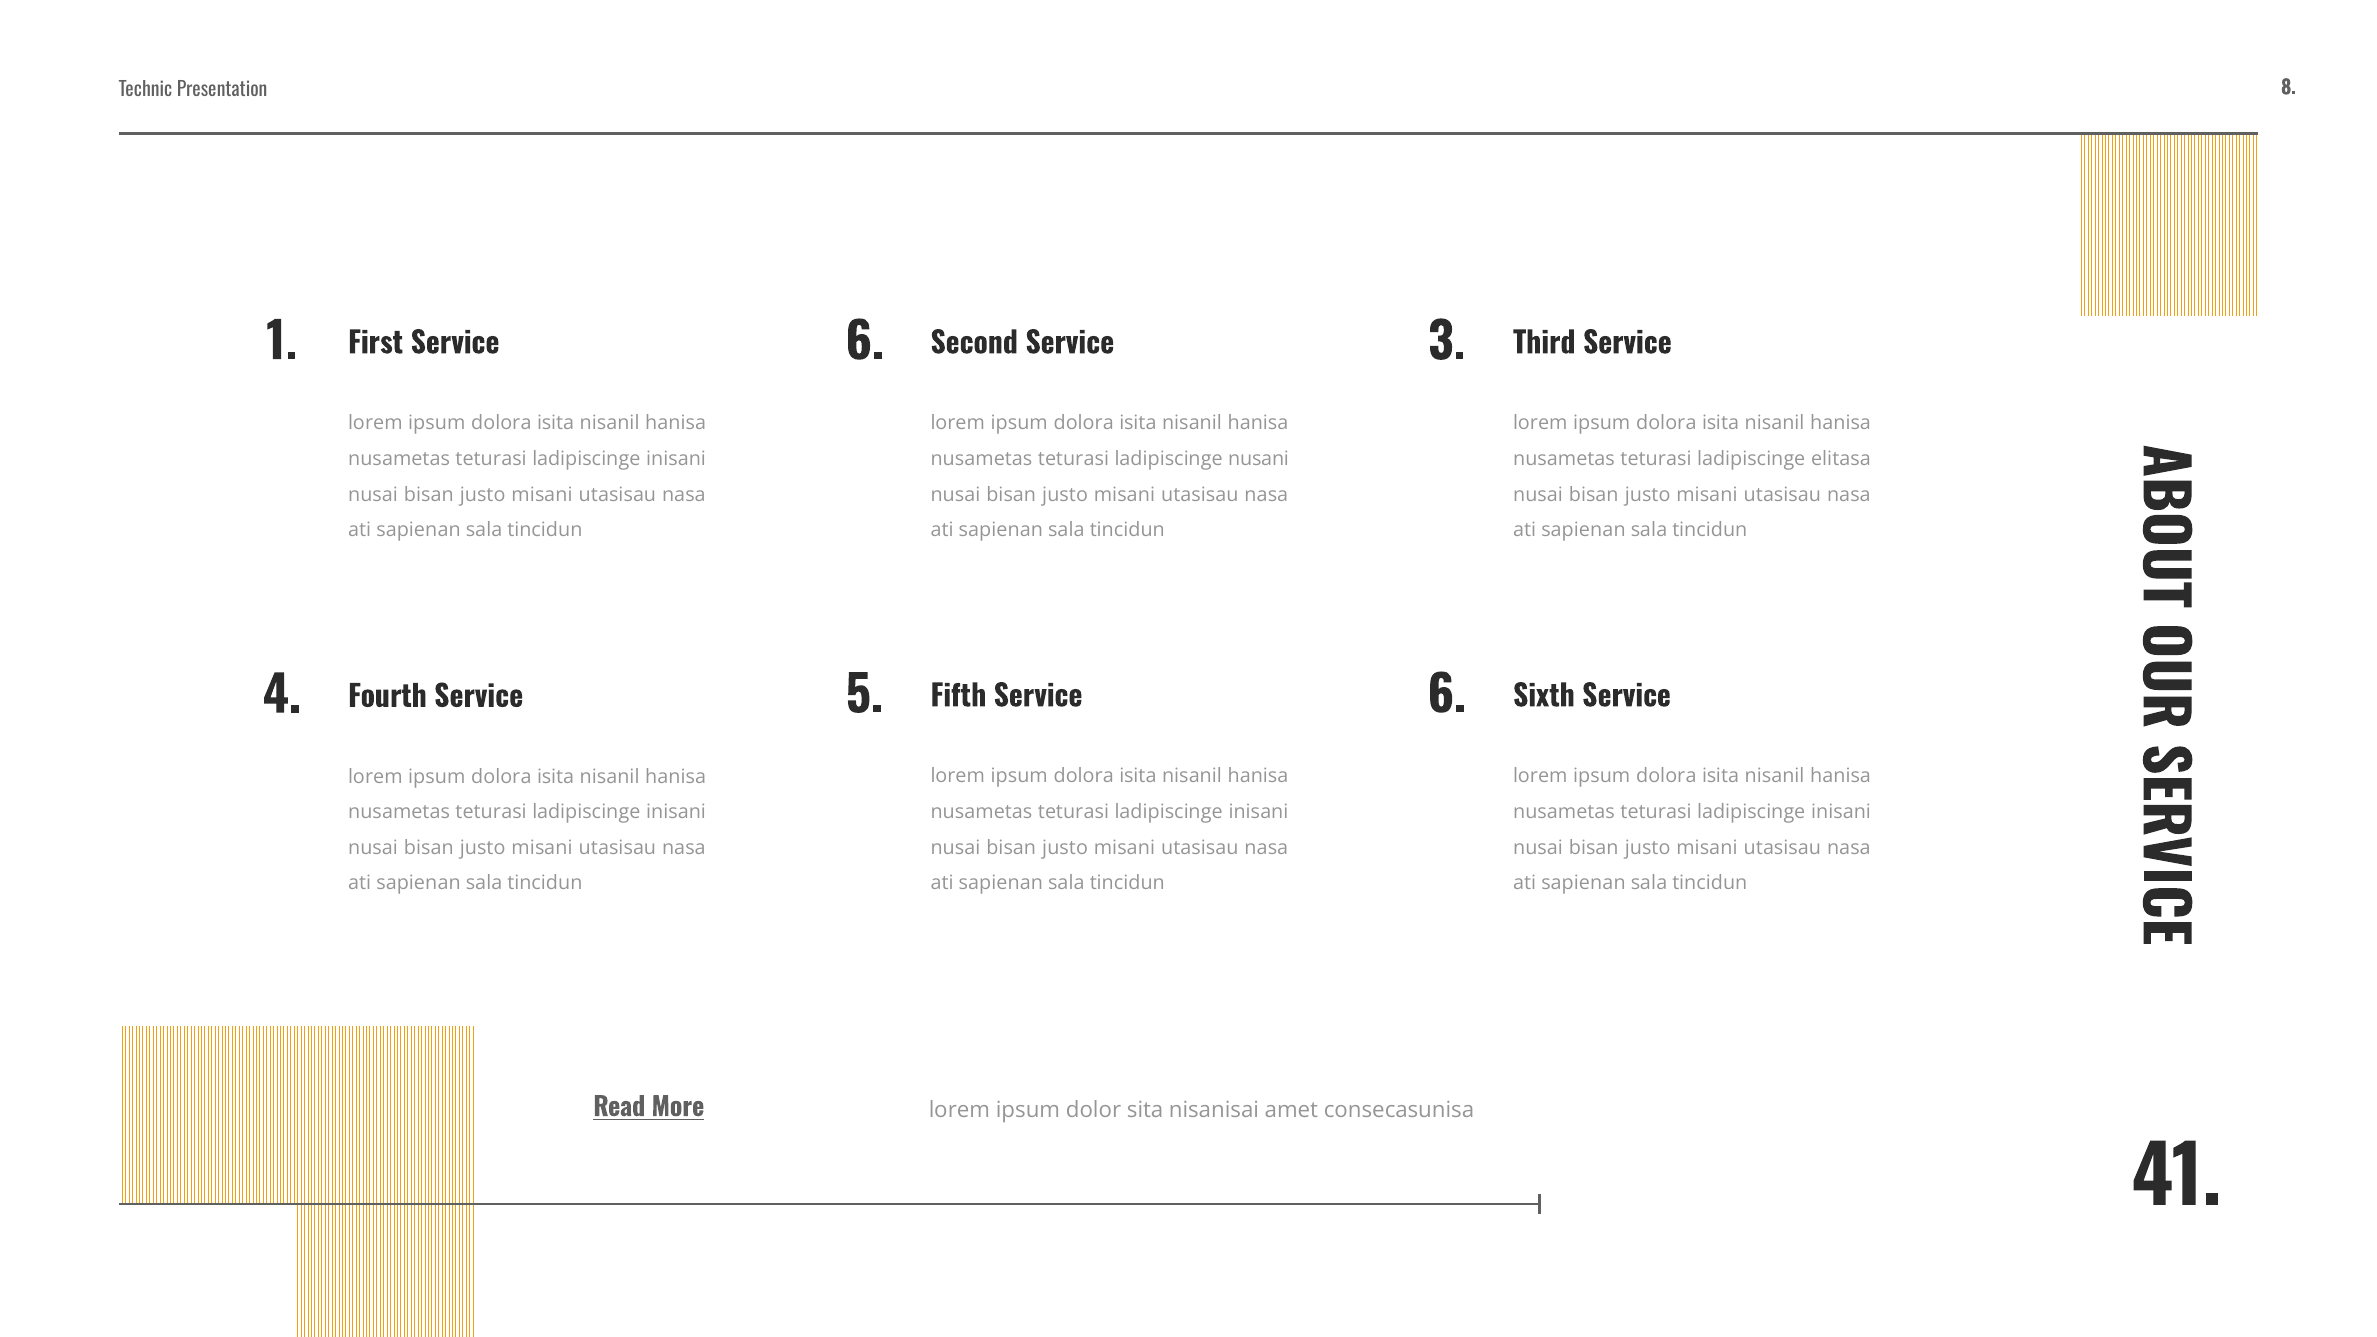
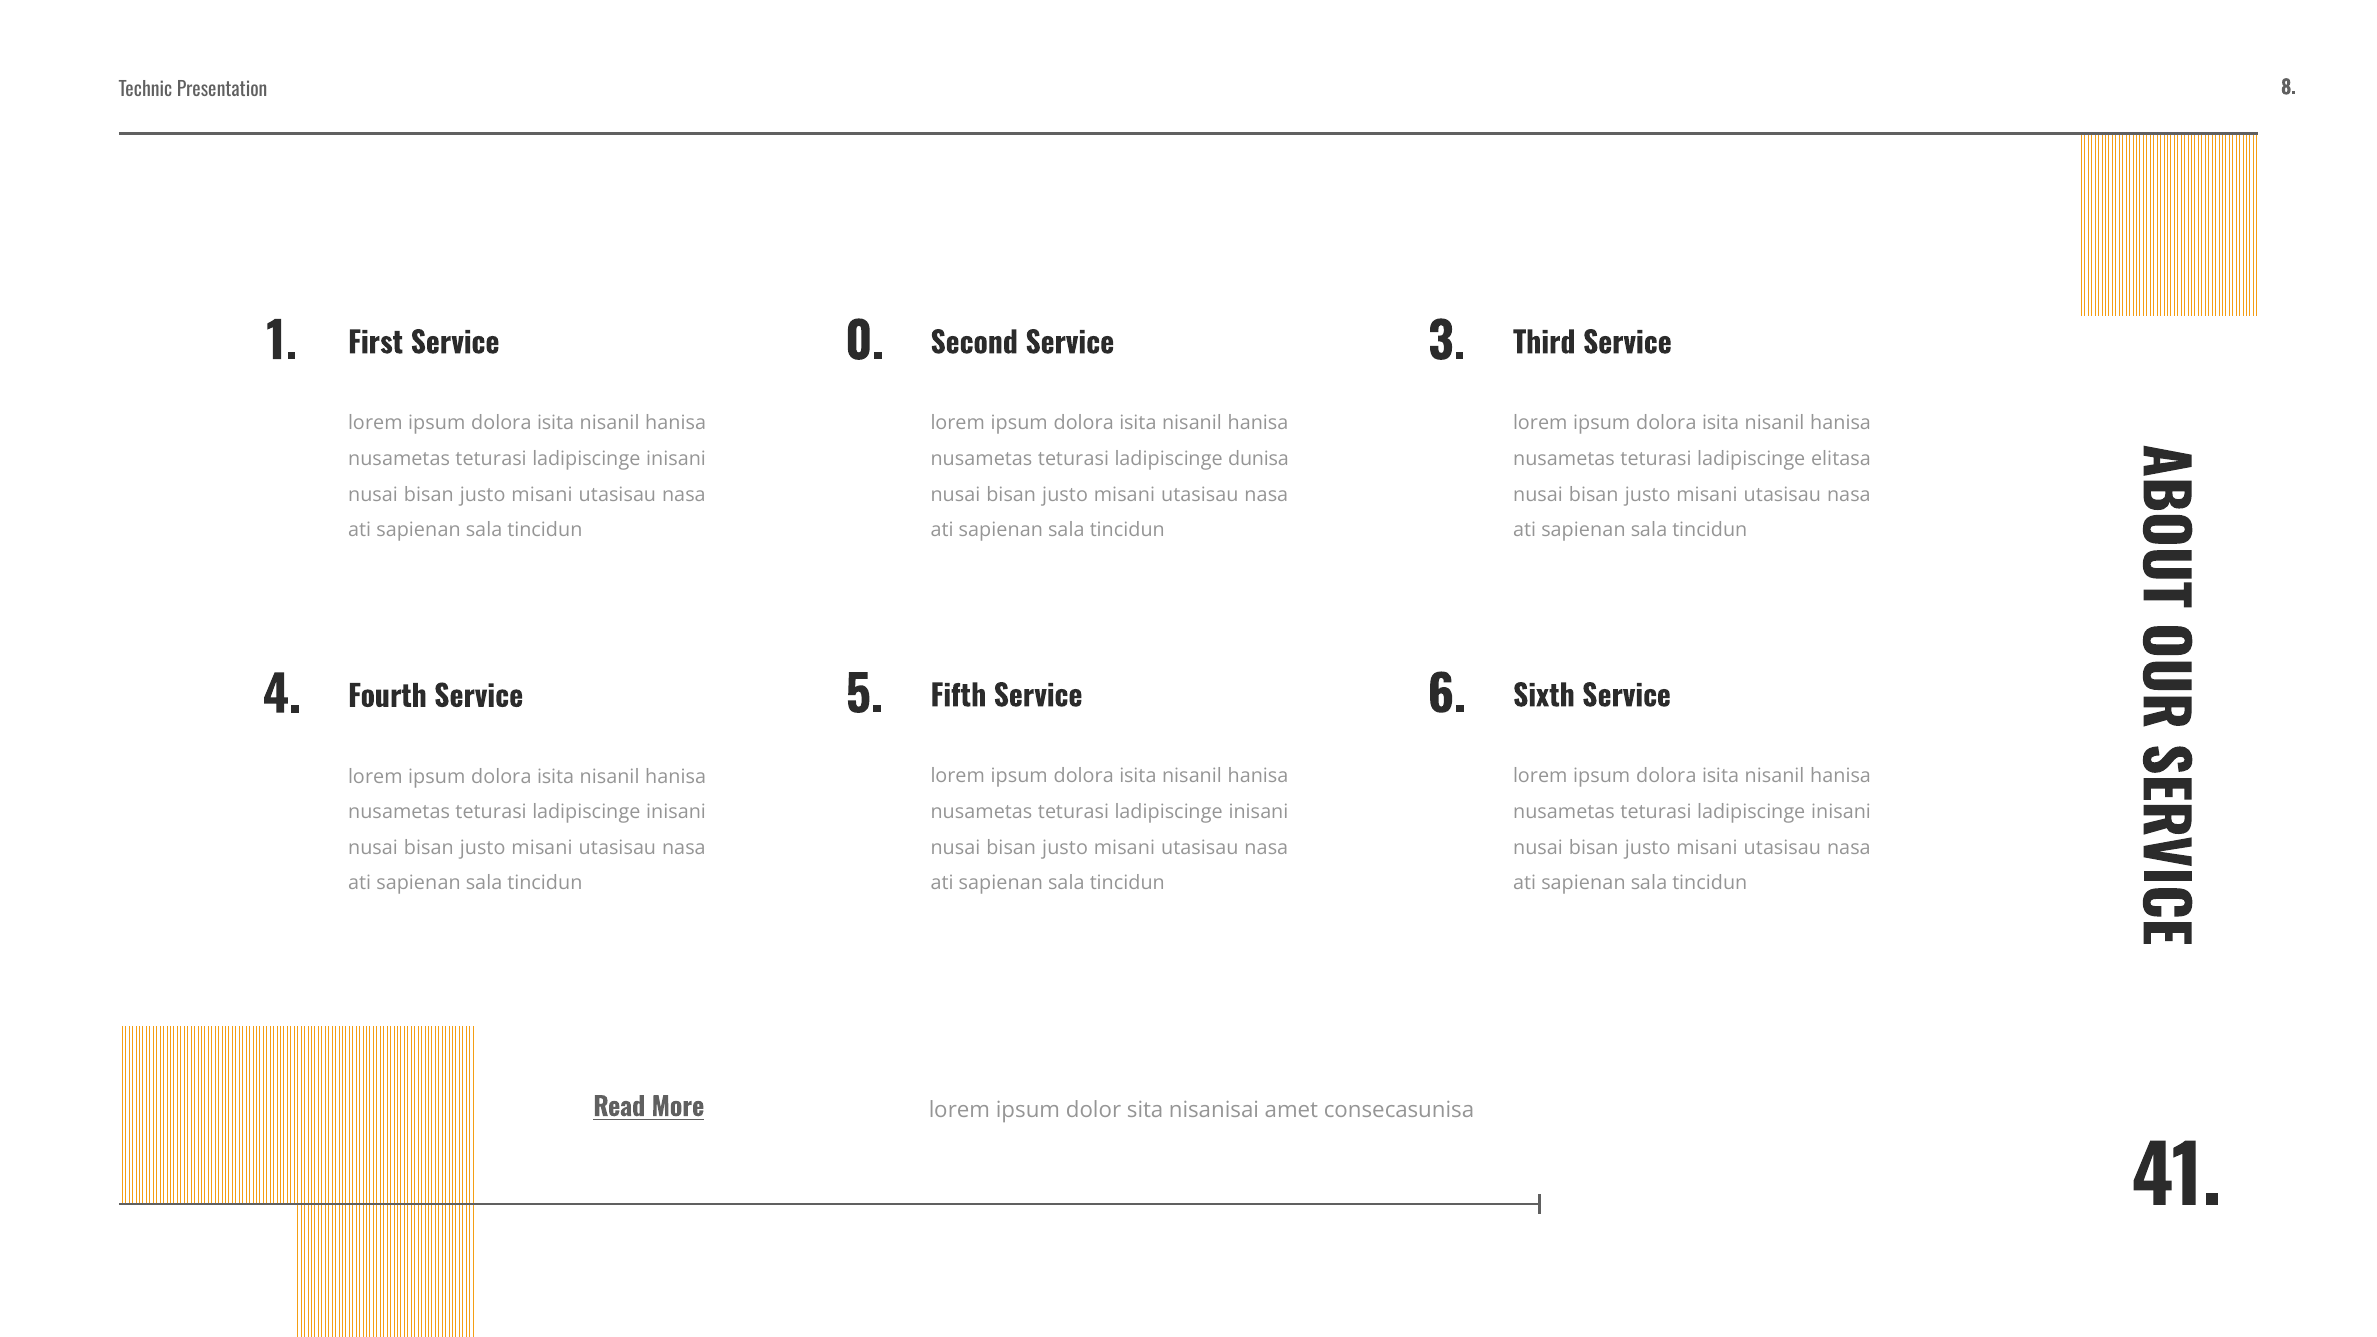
First Service 6: 6 -> 0 (865, 343)
nusani: nusani -> dunisa (1259, 459)
